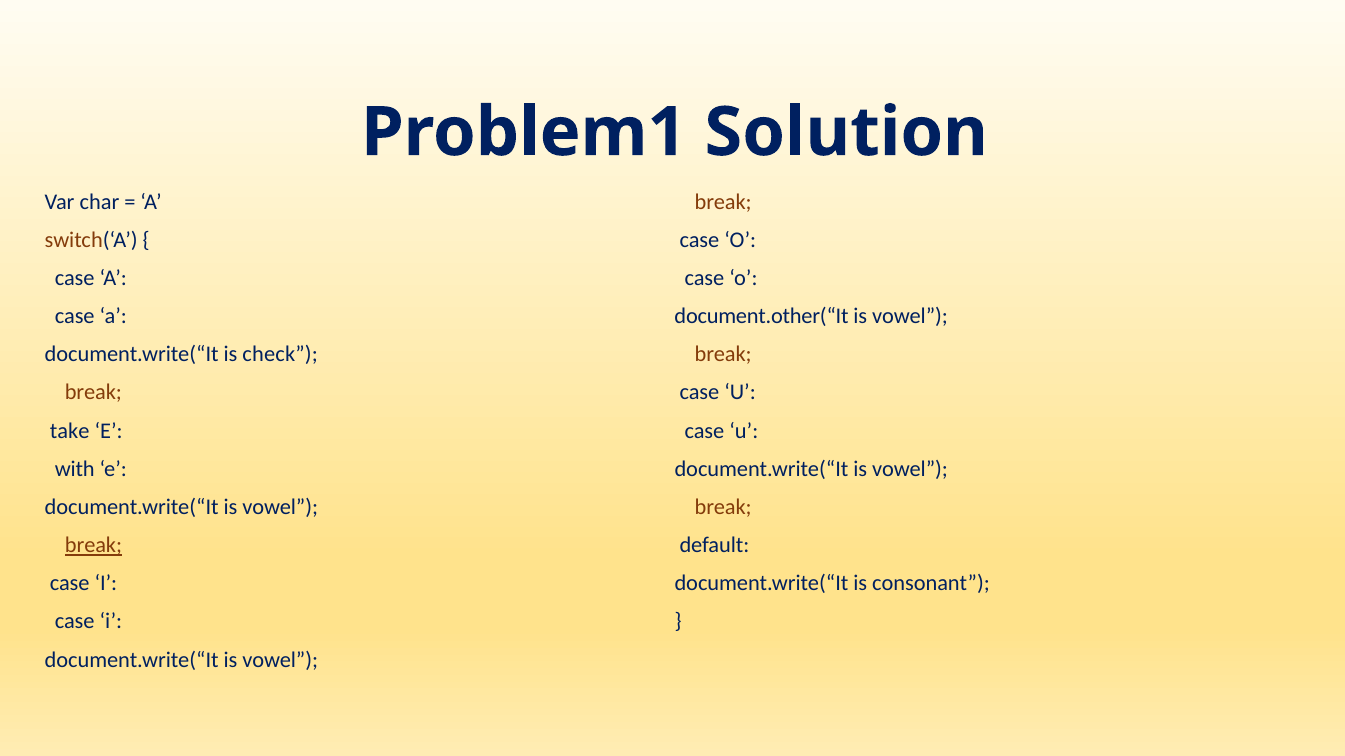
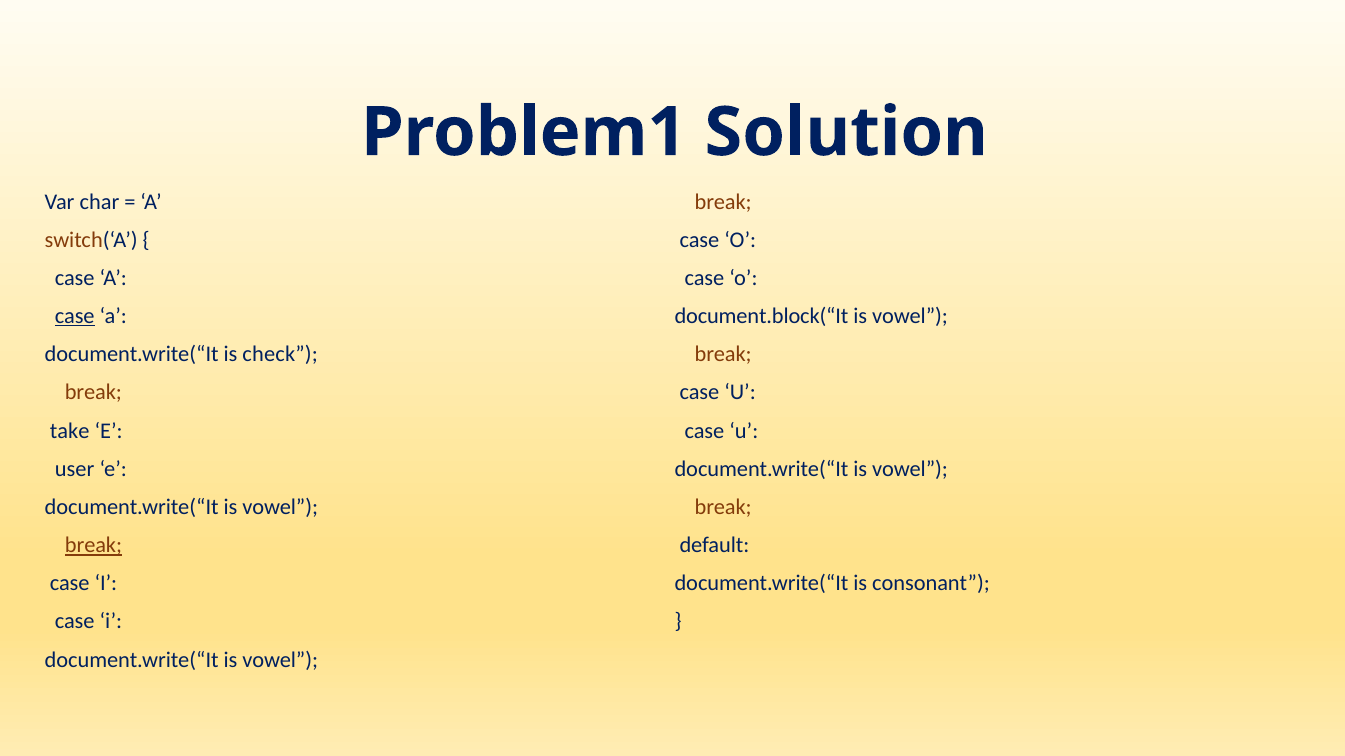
case underline: none -> present (75, 316)
document.other(“It: document.other(“It -> document.block(“It (761, 316)
with: with -> user (75, 469)
